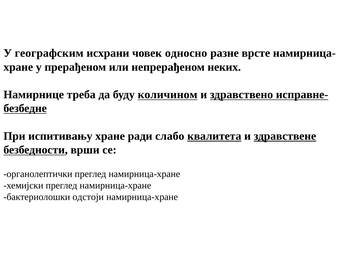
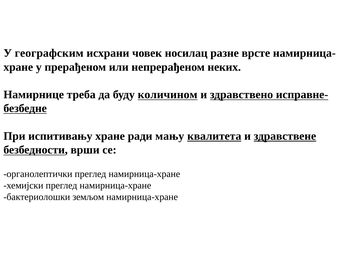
односно: односно -> носилац (186, 53)
слабо: слабо -> мању (170, 136)
одстоји: одстоји -> земљом (88, 197)
